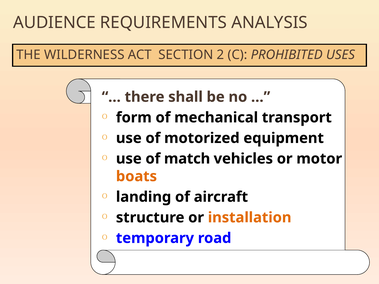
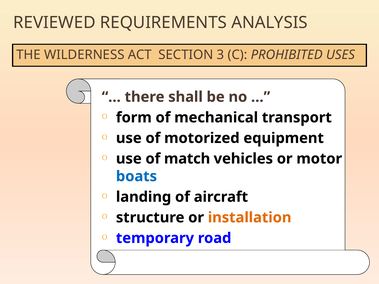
AUDIENCE: AUDIENCE -> REVIEWED (54, 23)
2: 2 -> 3 (220, 55)
boats colour: orange -> blue (136, 176)
